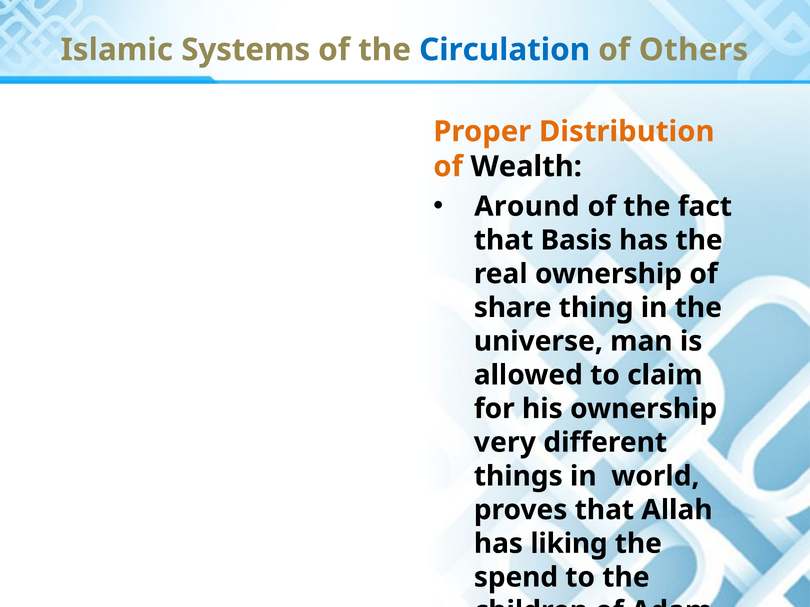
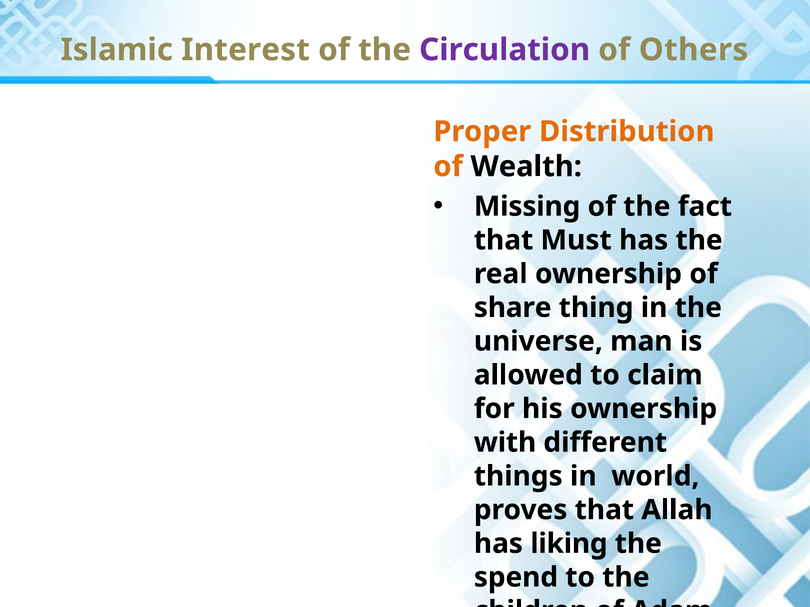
Systems: Systems -> Interest (246, 50)
Circulation colour: blue -> purple (505, 50)
Around: Around -> Missing (527, 207)
Basis: Basis -> Must (576, 240)
very: very -> with (505, 443)
